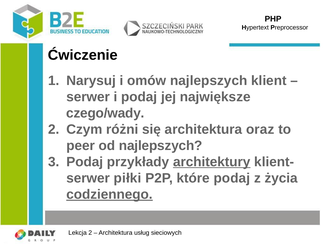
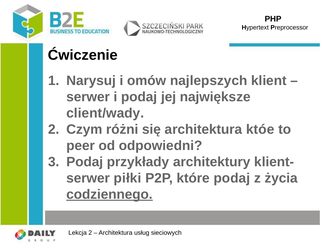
czego/wady: czego/wady -> client/wady (105, 113)
oraz: oraz -> któe (260, 129)
od najlepszych: najlepszych -> odpowiedni (161, 145)
architektury underline: present -> none (212, 162)
